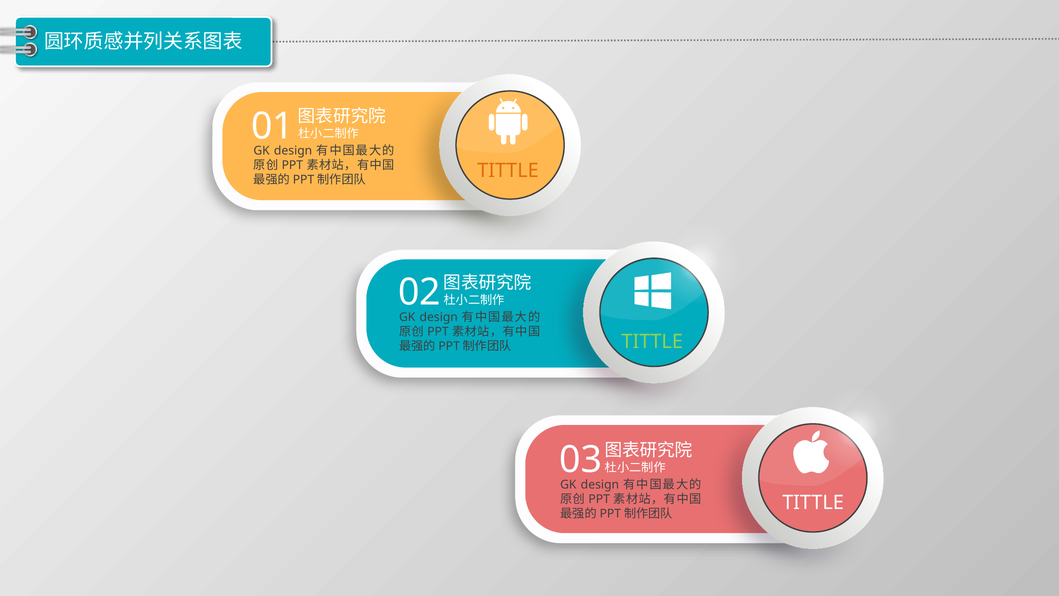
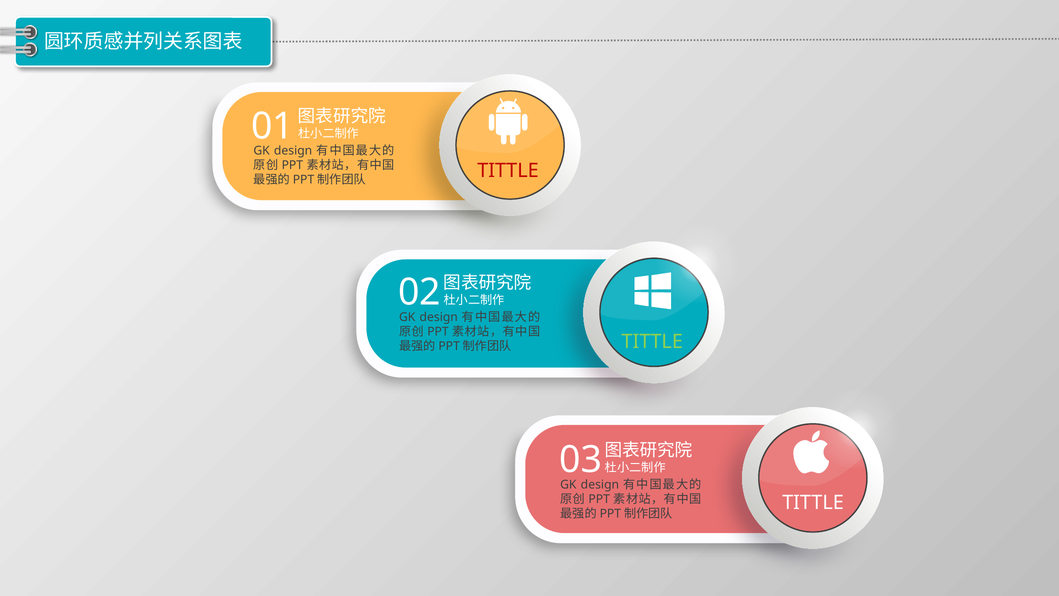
TITTLE colour: orange -> red (508, 171)
